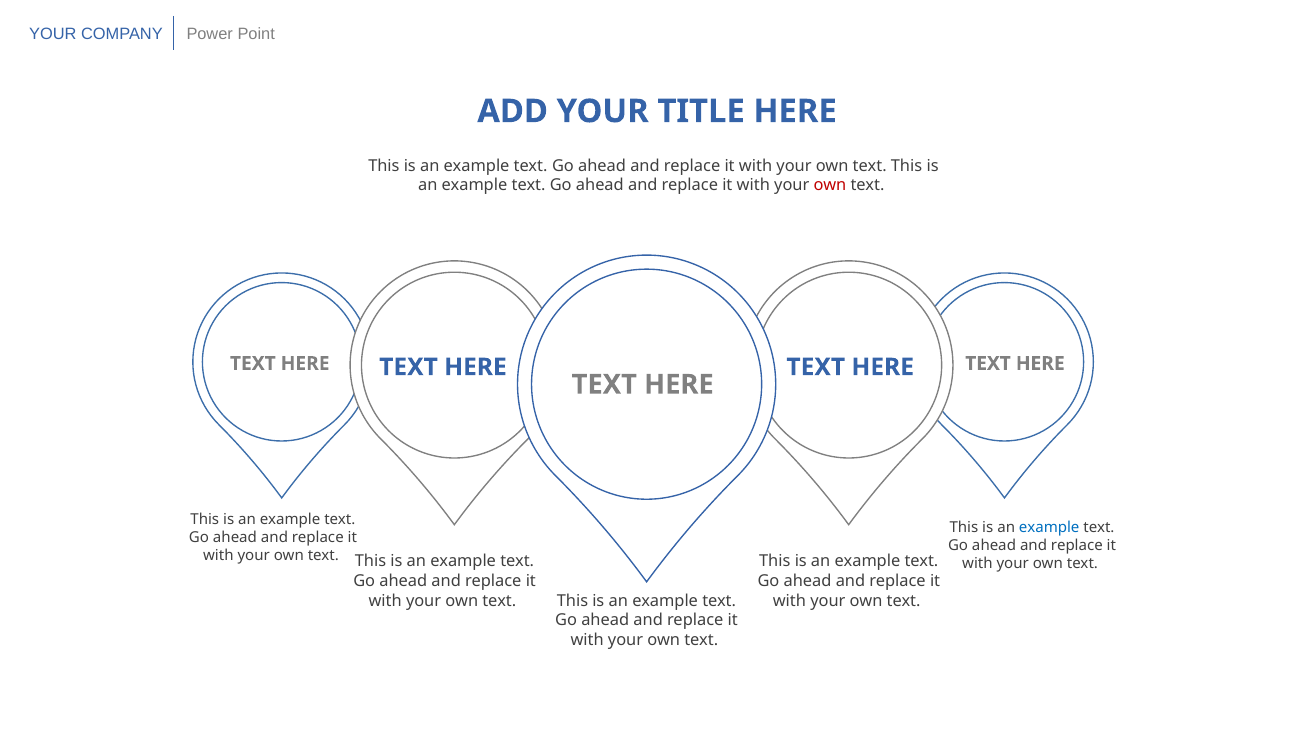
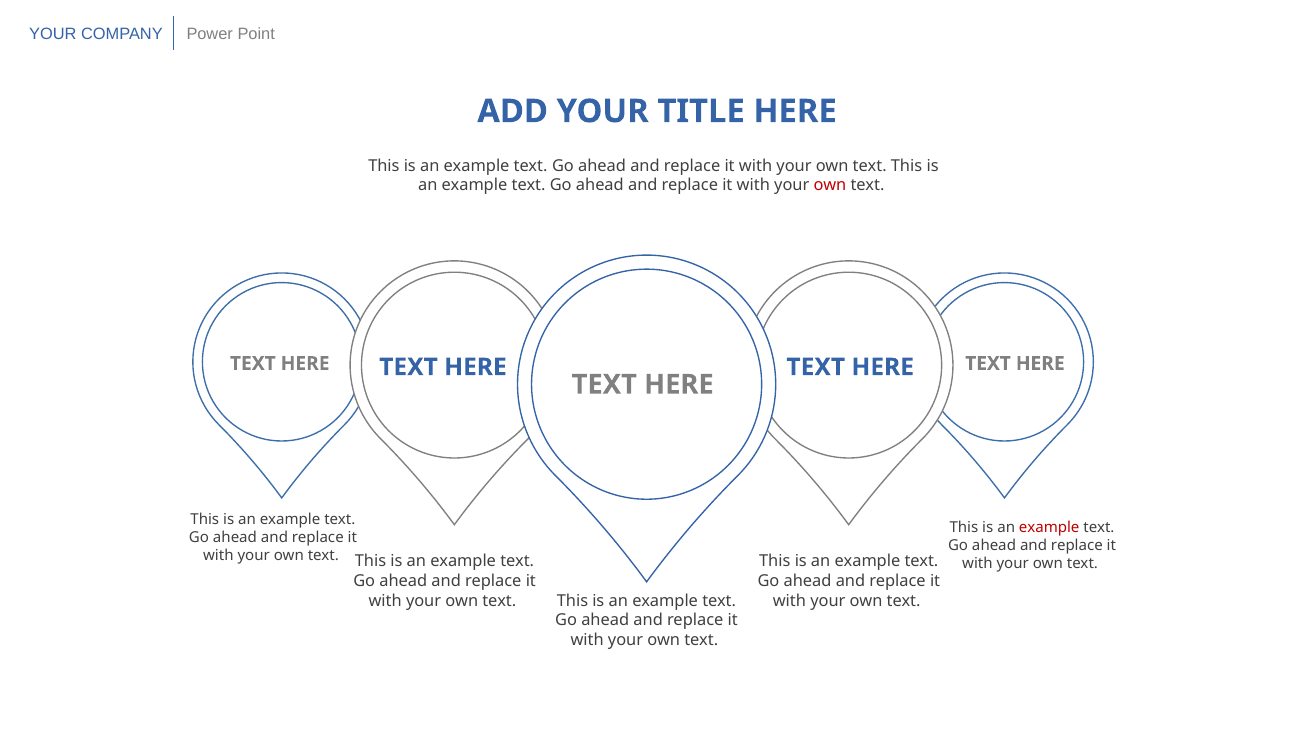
example colour: blue -> red (1049, 527)
